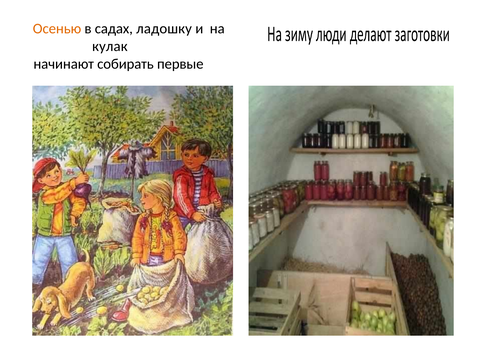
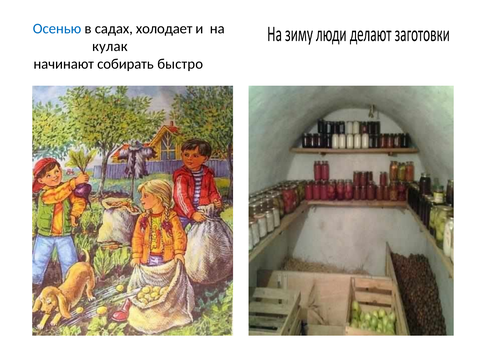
Осенью colour: orange -> blue (57, 29)
ладошку: ладошку -> холодает (164, 29)
первые: первые -> быстро (180, 64)
